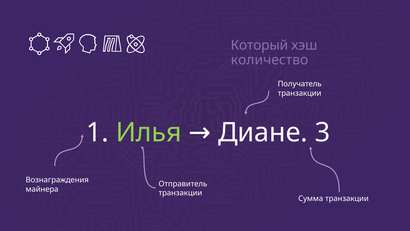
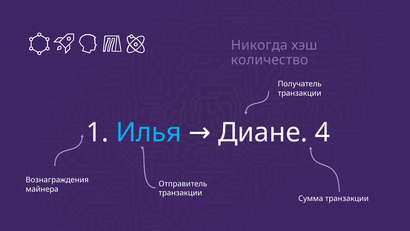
Который: Который -> Никогда (259, 45)
Илья colour: light green -> light blue (149, 132)
3: 3 -> 4 (323, 132)
